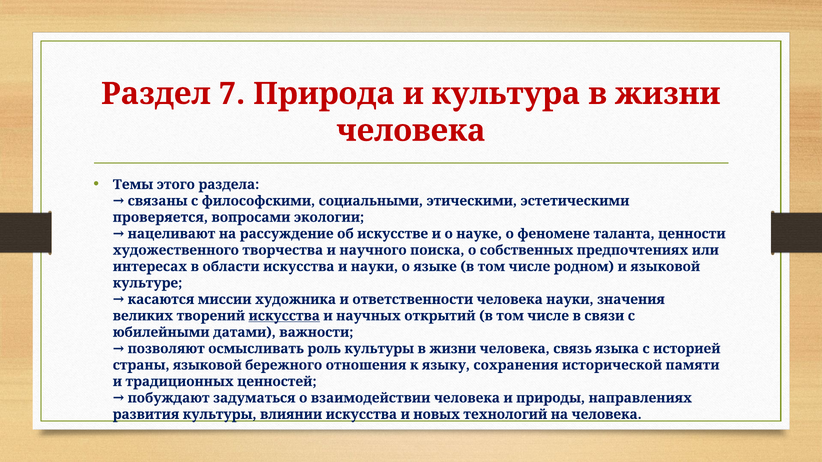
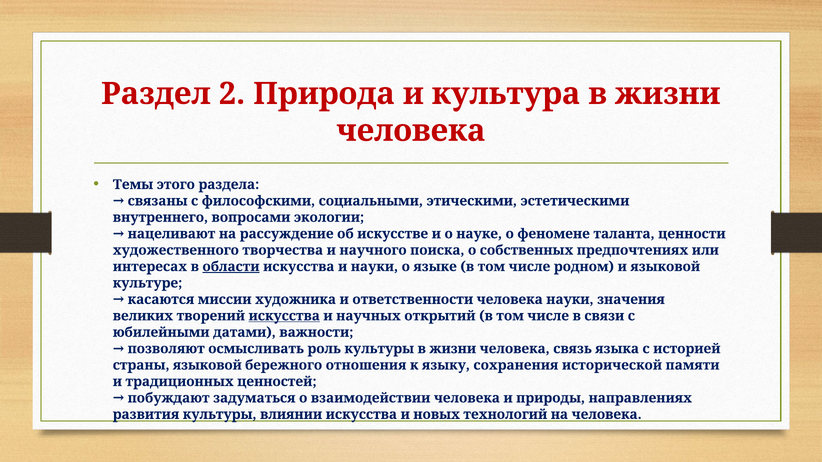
7: 7 -> 2 (232, 94)
проверяется: проверяется -> внутреннего (160, 218)
области underline: none -> present (231, 267)
